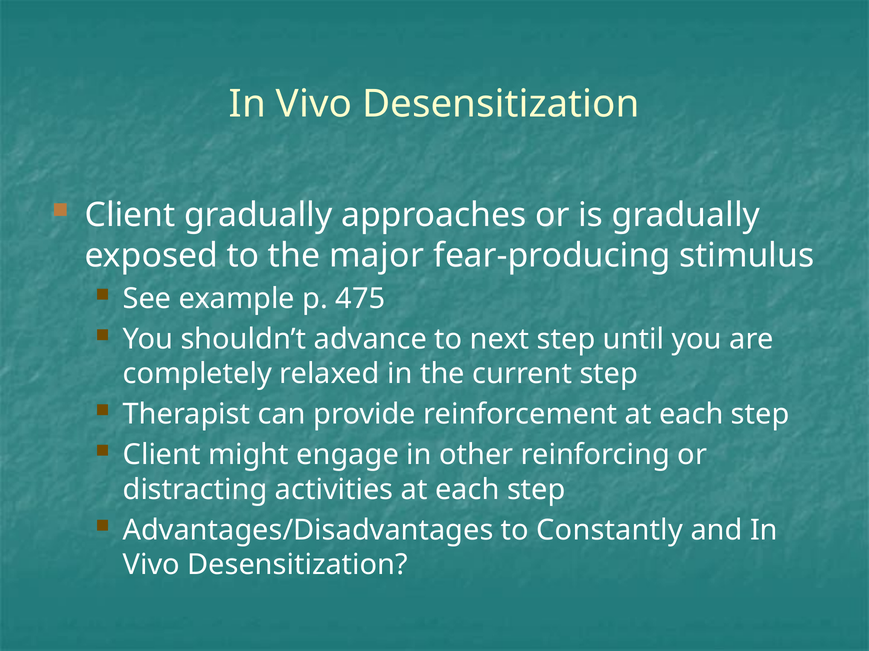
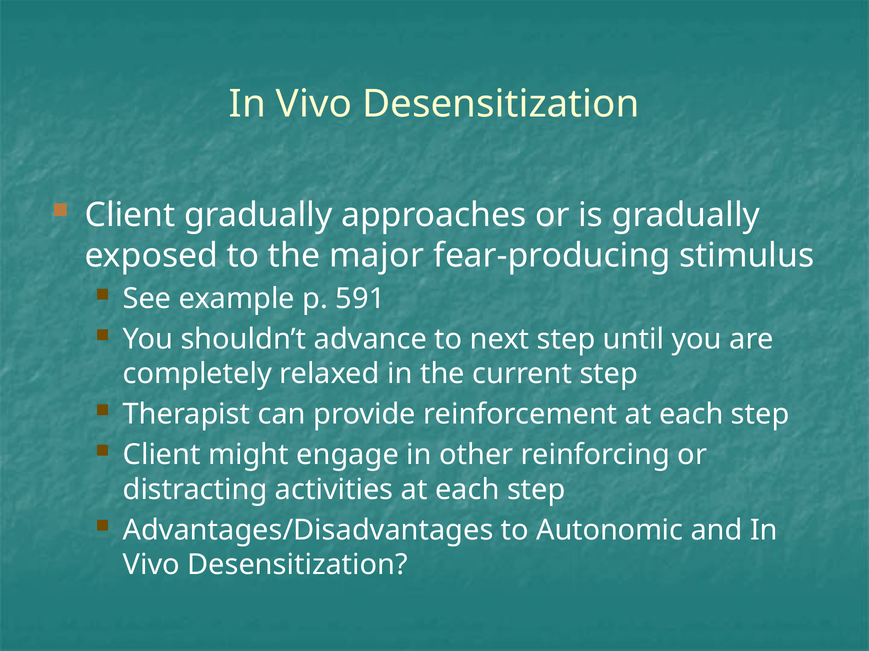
475: 475 -> 591 (360, 299)
Constantly: Constantly -> Autonomic (610, 531)
